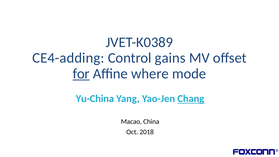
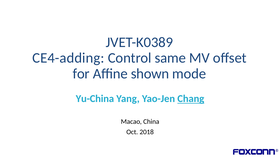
gains: gains -> same (170, 58)
for underline: present -> none (81, 74)
where: where -> shown (150, 74)
